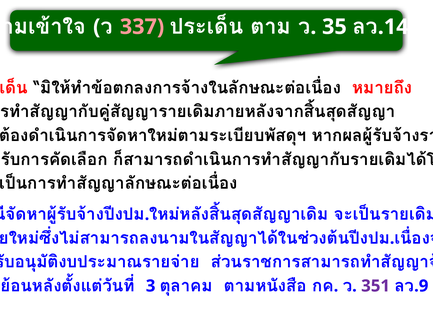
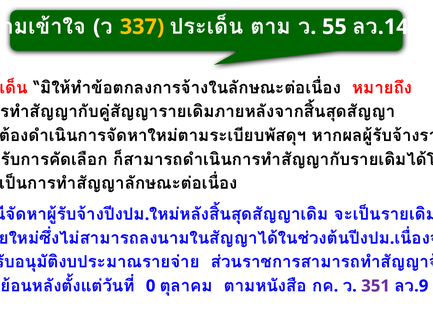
337 colour: pink -> yellow (142, 27)
35: 35 -> 55 (334, 27)
3: 3 -> 0 (151, 286)
